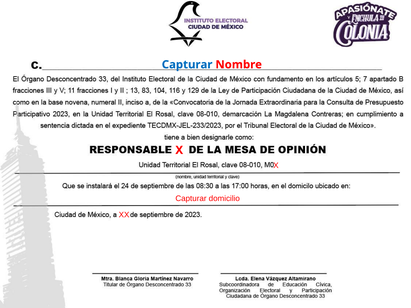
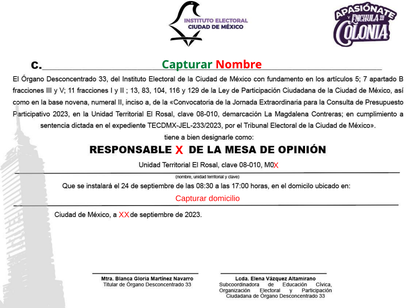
Capturar colour: blue -> green (187, 65)
